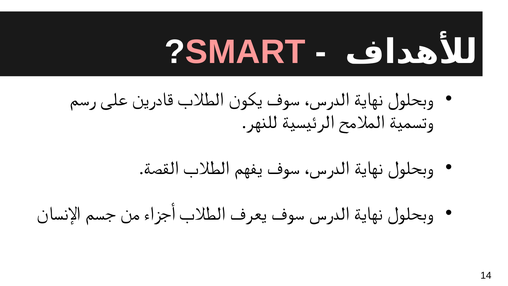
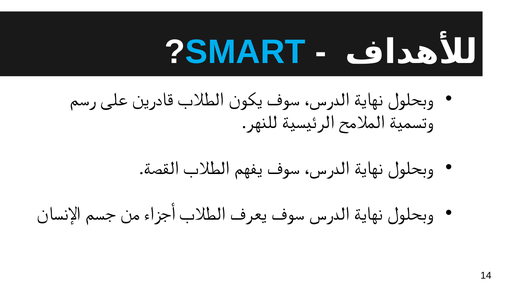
SMART colour: pink -> light blue (245, 52)
